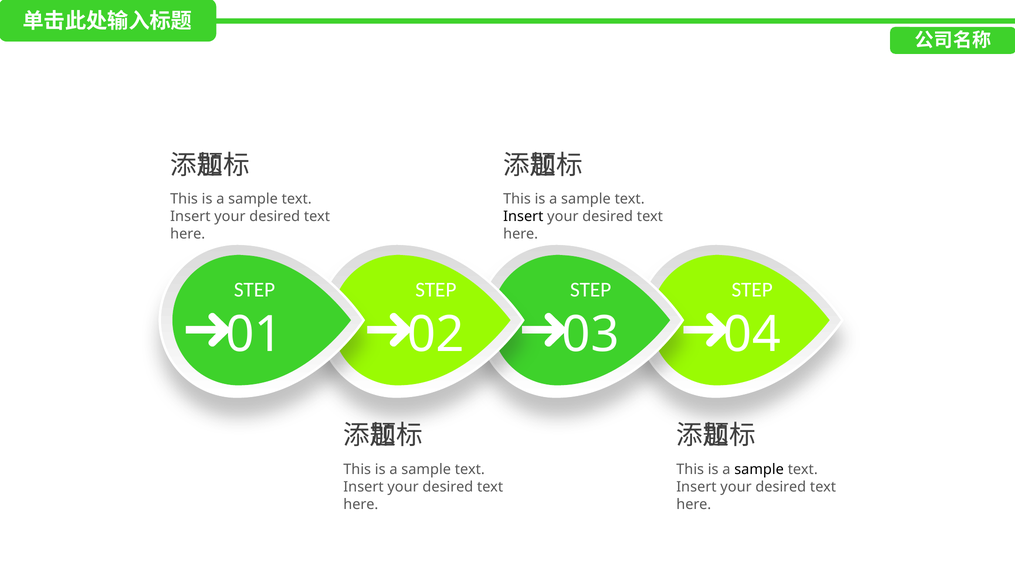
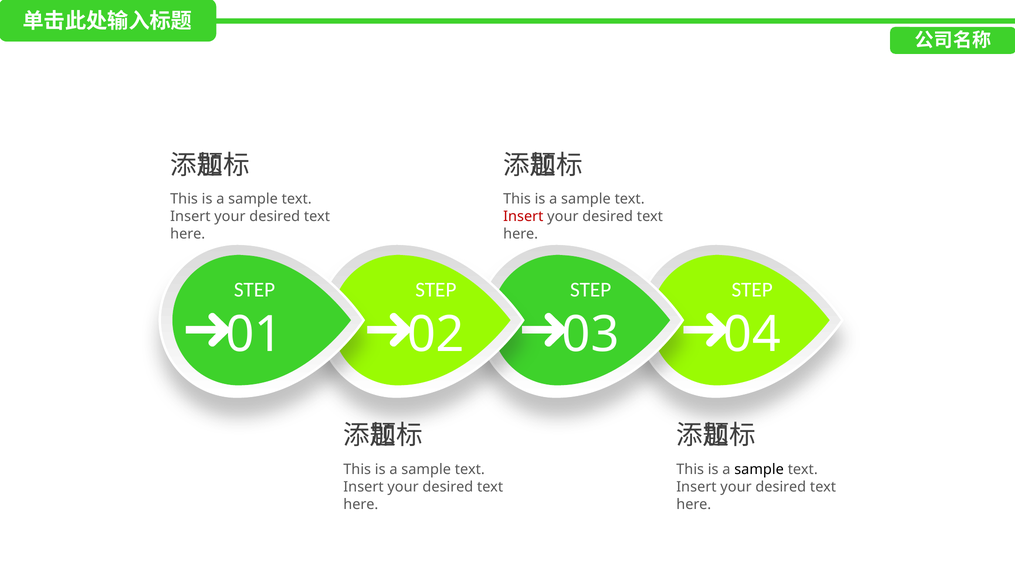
Insert colour: black -> red (523, 217)
